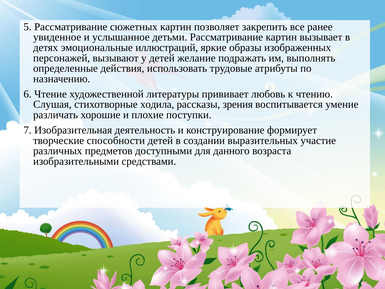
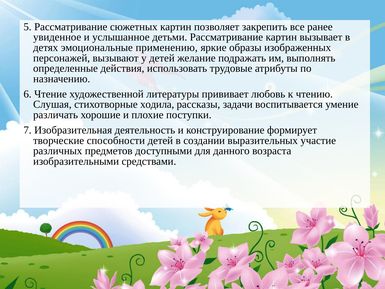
иллюстраций: иллюстраций -> применению (167, 48)
зрения: зрения -> задачи (238, 104)
